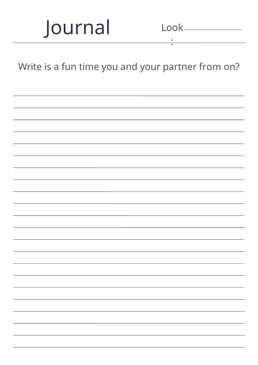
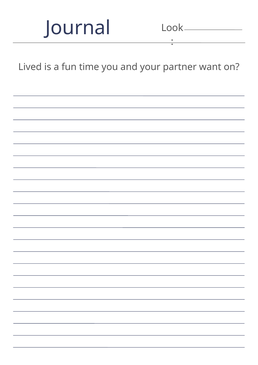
Write: Write -> Lived (30, 67)
from: from -> want (210, 67)
